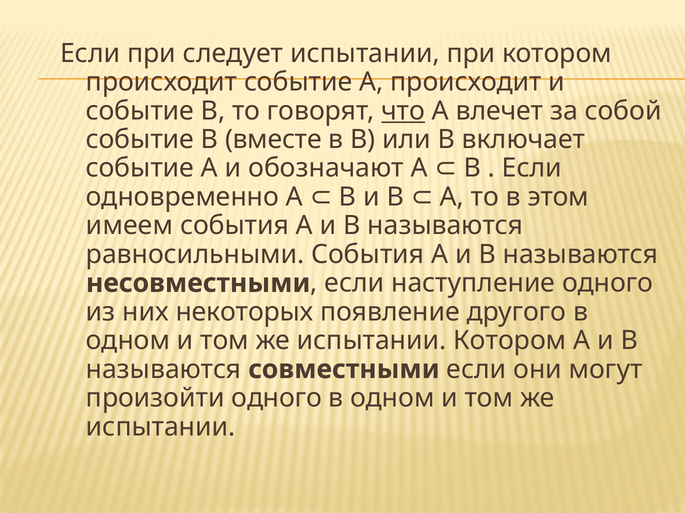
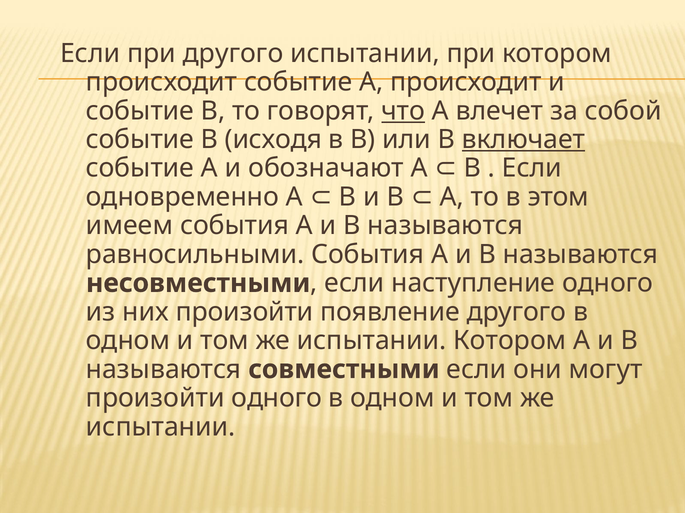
при следует: следует -> другого (233, 53)
вместе: вместе -> исходя (273, 140)
включает underline: none -> present (524, 140)
них некоторых: некоторых -> произойти (245, 312)
